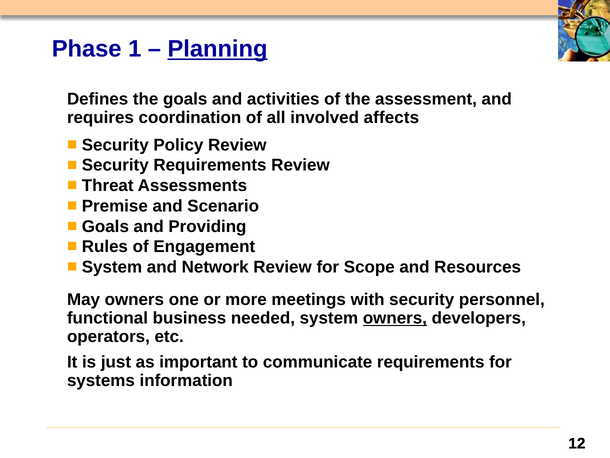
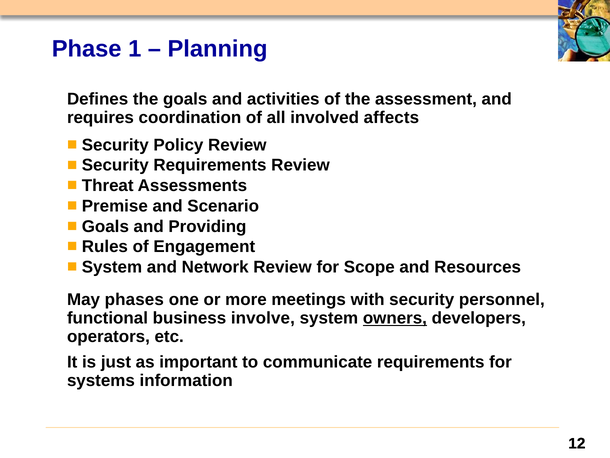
Planning underline: present -> none (218, 49)
May owners: owners -> phases (134, 299)
needed: needed -> involve (263, 318)
